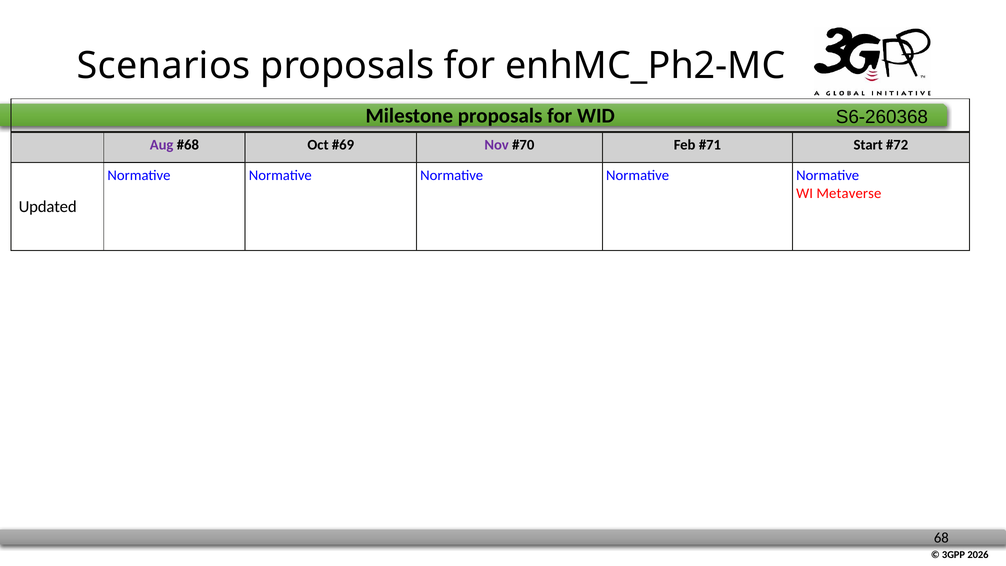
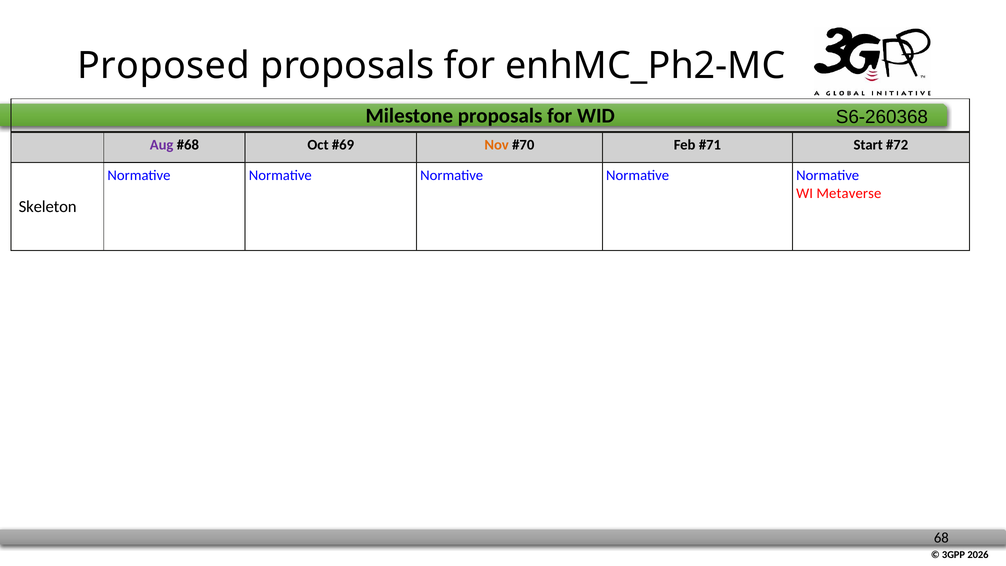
Scenarios: Scenarios -> Proposed (163, 66)
Nov colour: purple -> orange (497, 145)
Updated: Updated -> Skeleton (48, 207)
